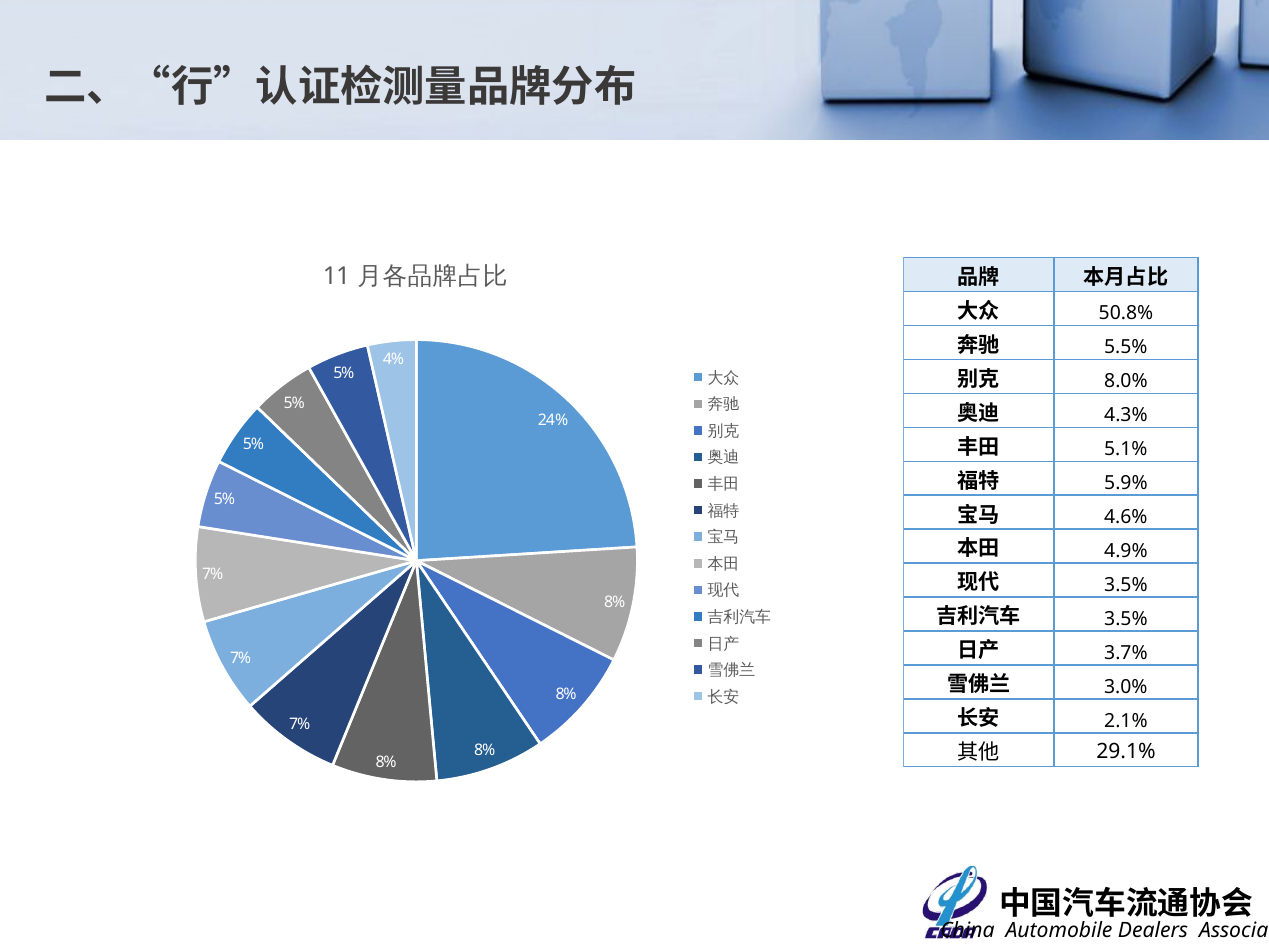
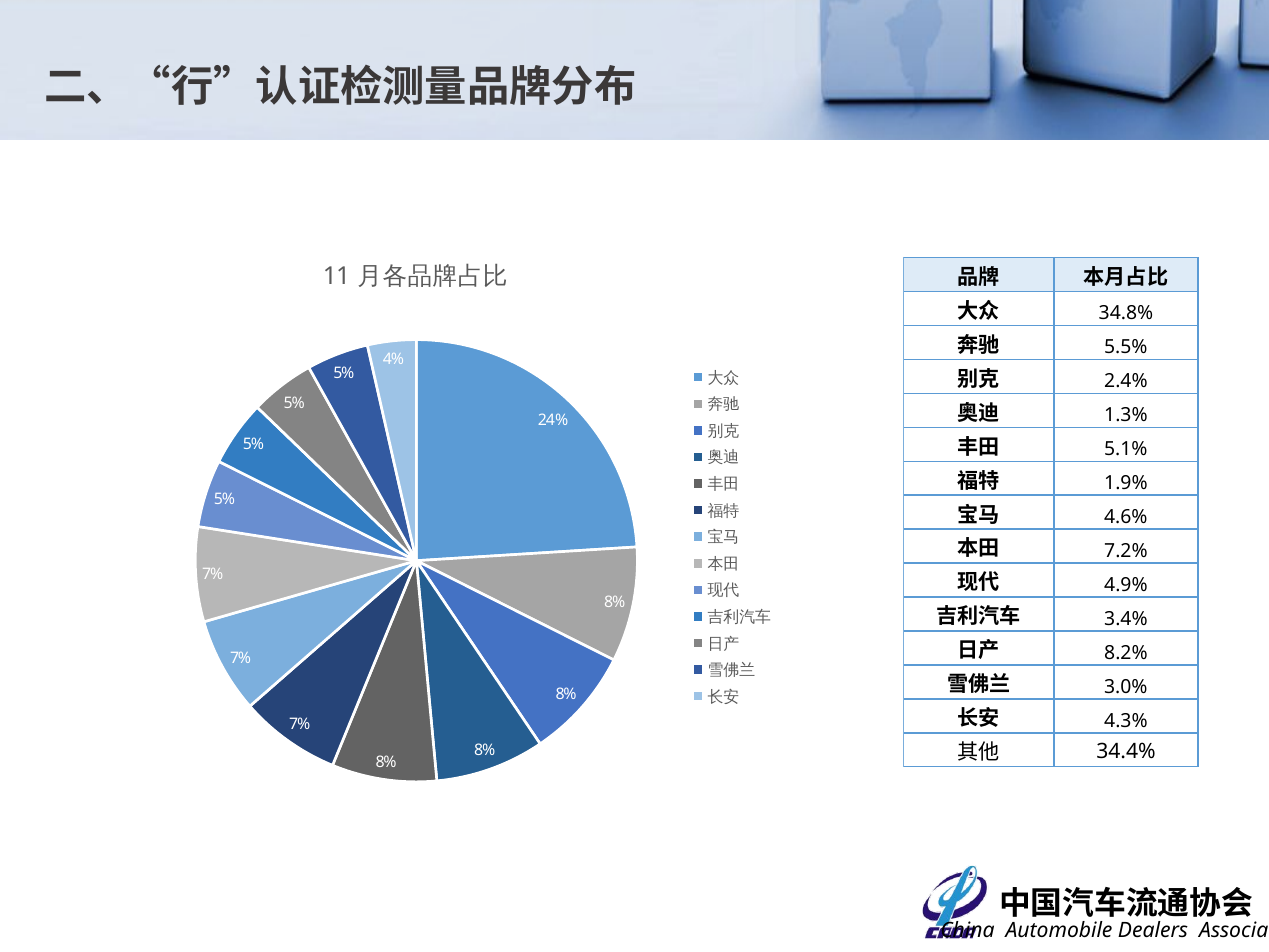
50.8%: 50.8% -> 34.8% (1126, 313)
8.0%: 8.0% -> 2.4% (1126, 381)
4.3%: 4.3% -> 1.3% (1126, 415)
5.9%: 5.9% -> 1.9% (1126, 483)
4.9%: 4.9% -> 7.2% (1126, 551)
3.5%: 3.5% -> 4.9% (1126, 585)
3.5%: 3.5% -> 3.4% (1126, 619)
3.7%: 3.7% -> 8.2% (1126, 653)
2.1%: 2.1% -> 4.3% (1126, 720)
29.1%: 29.1% -> 34.4% (1126, 751)
